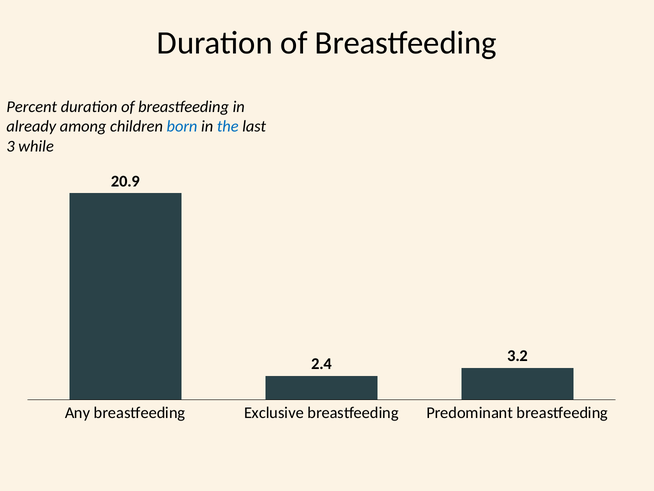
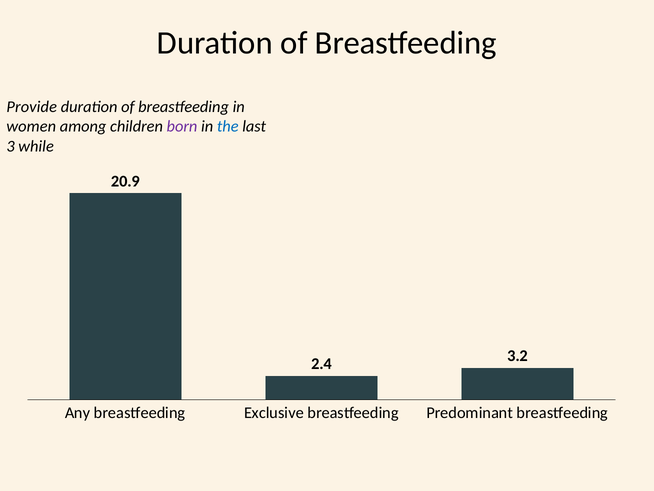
Percent: Percent -> Provide (32, 107)
already: already -> women (31, 126)
born colour: blue -> purple (182, 126)
